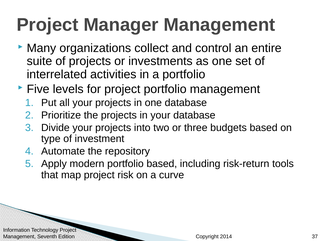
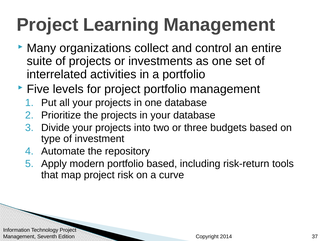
Manager: Manager -> Learning (121, 25)
